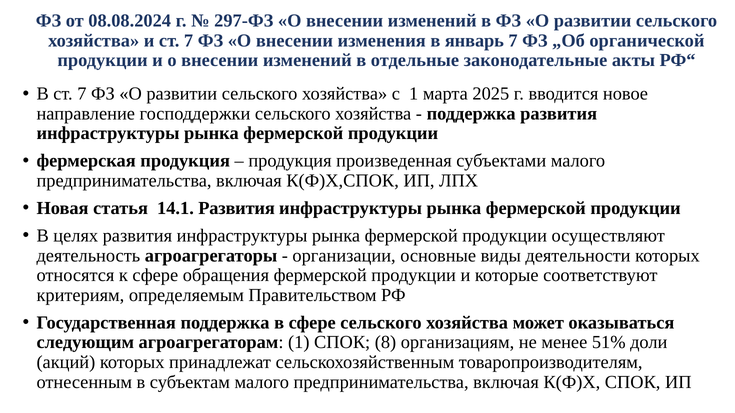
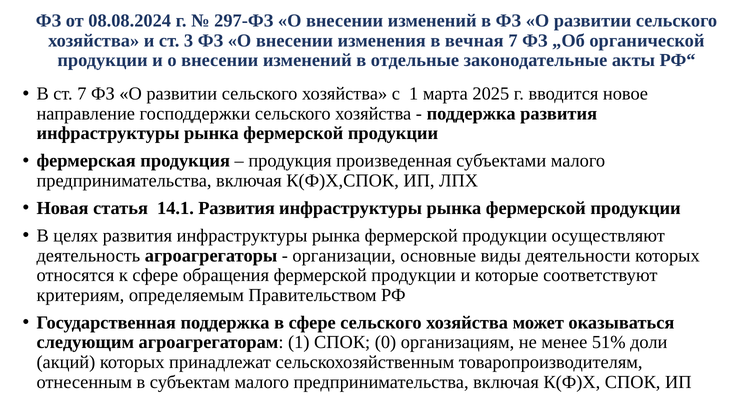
и ст 7: 7 -> 3 (189, 41)
январь: январь -> вечная (474, 41)
8: 8 -> 0 (386, 343)
